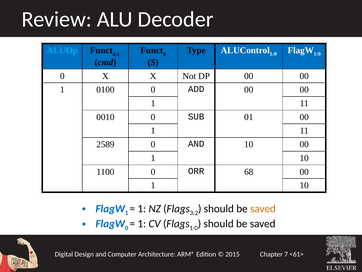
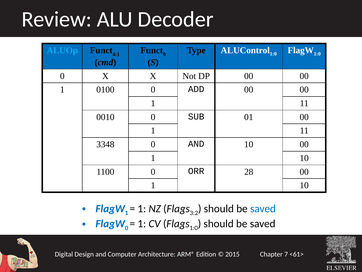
2589: 2589 -> 3348 (105, 144)
68: 68 -> 28 (249, 171)
saved colour: orange -> blue (263, 208)
